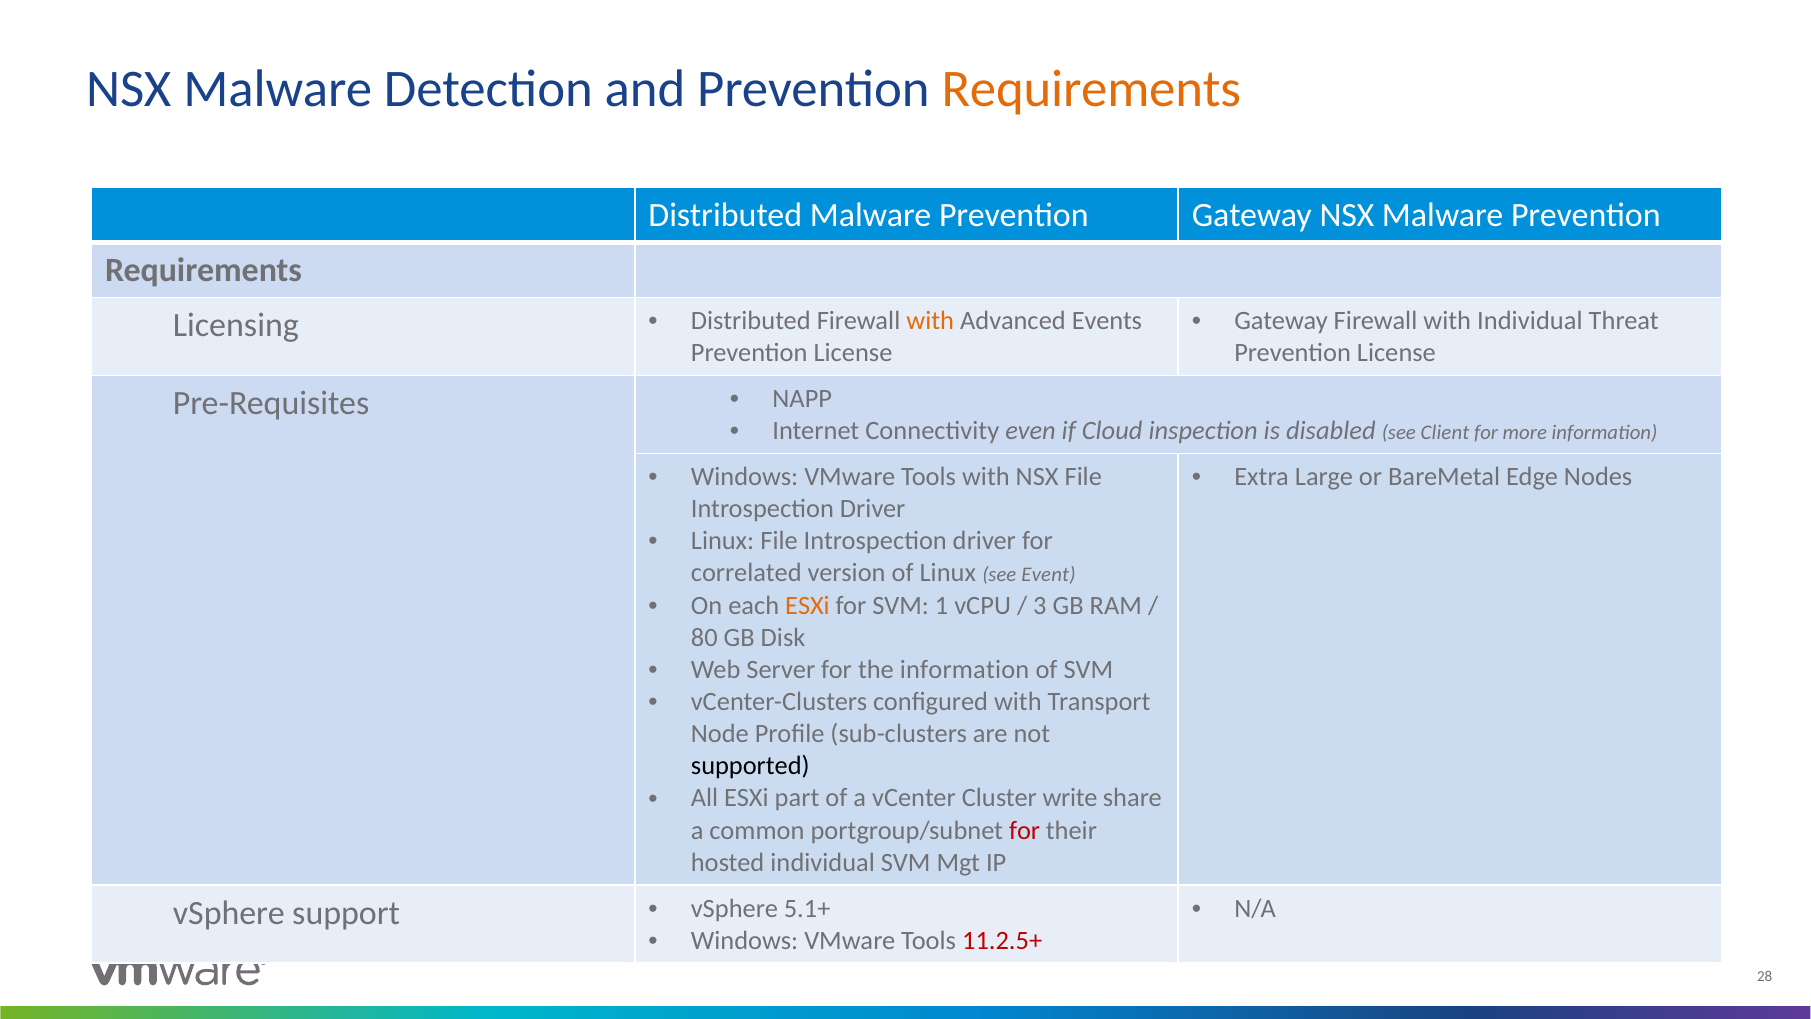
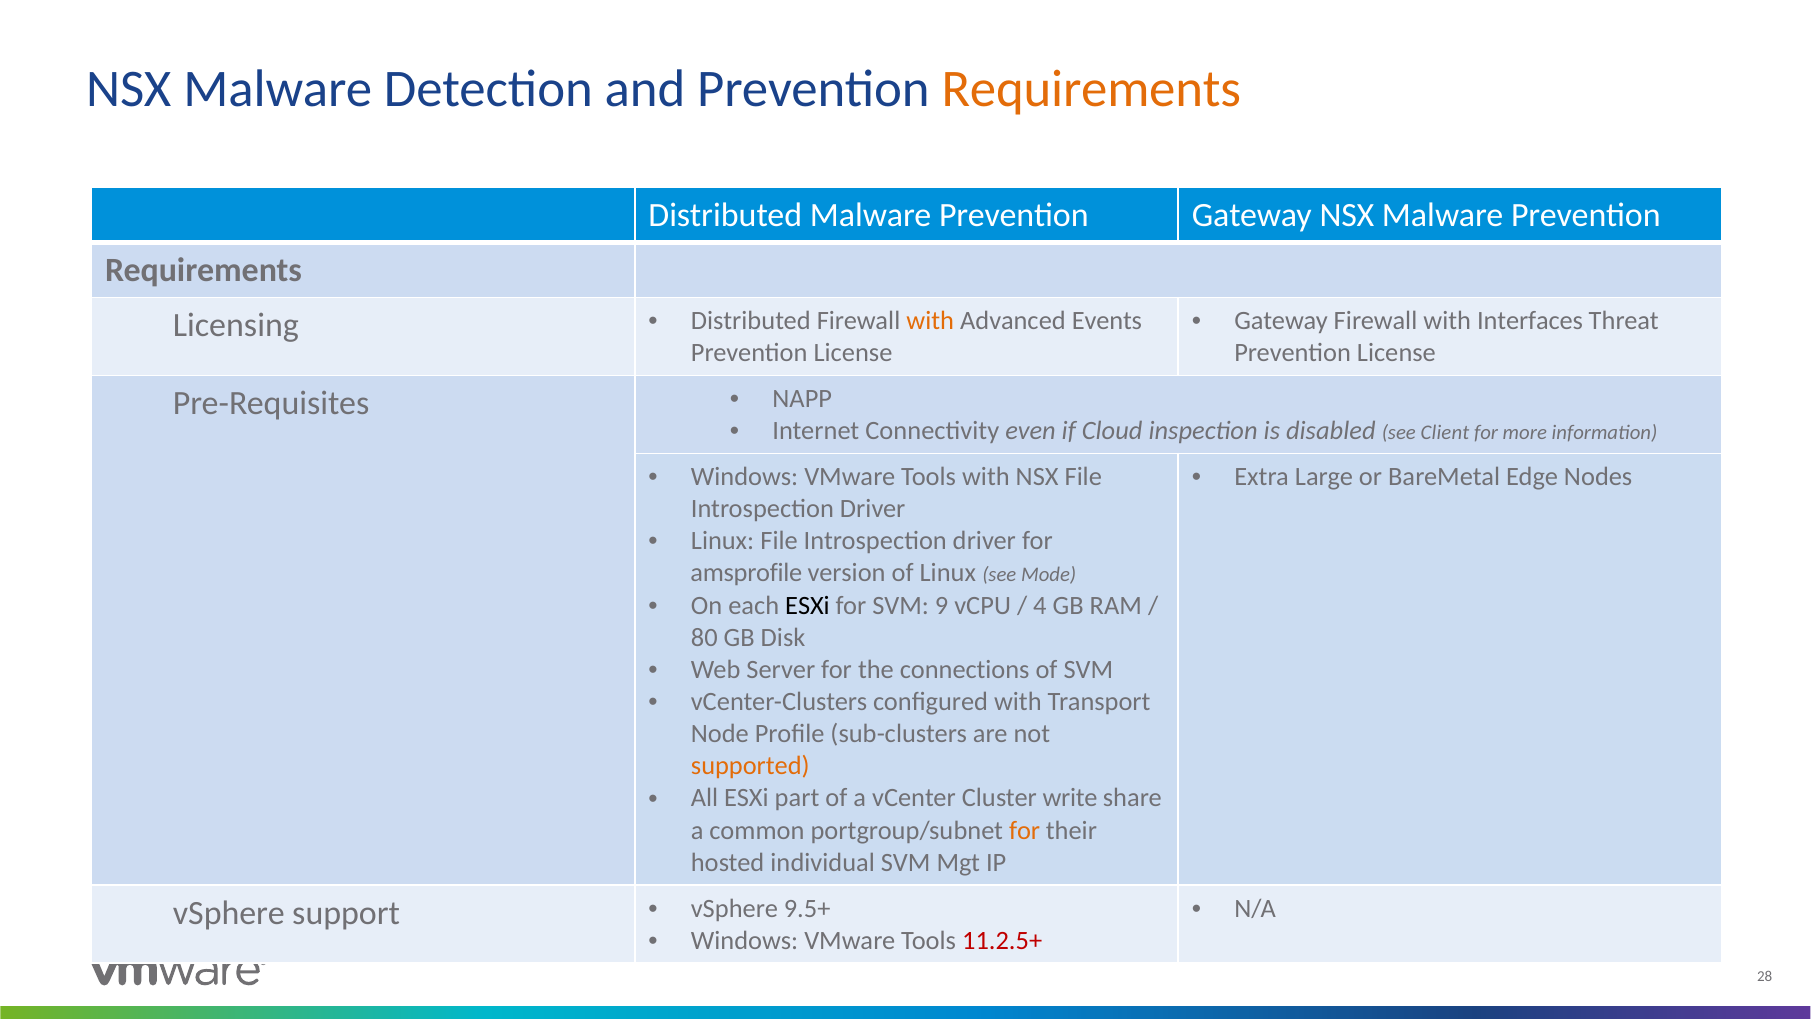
with Individual: Individual -> Interfaces (1530, 321)
correlated: correlated -> amsprofile (746, 573)
Event: Event -> Mode (1049, 575)
ESXi colour: orange -> black (807, 605)
1: 1 -> 9 (942, 605)
3: 3 -> 4 (1040, 605)
the information: information -> connections (965, 669)
supported colour: black -> orange (750, 766)
for colour: red -> orange (1025, 830)
5.1+: 5.1+ -> 9.5+ (807, 908)
